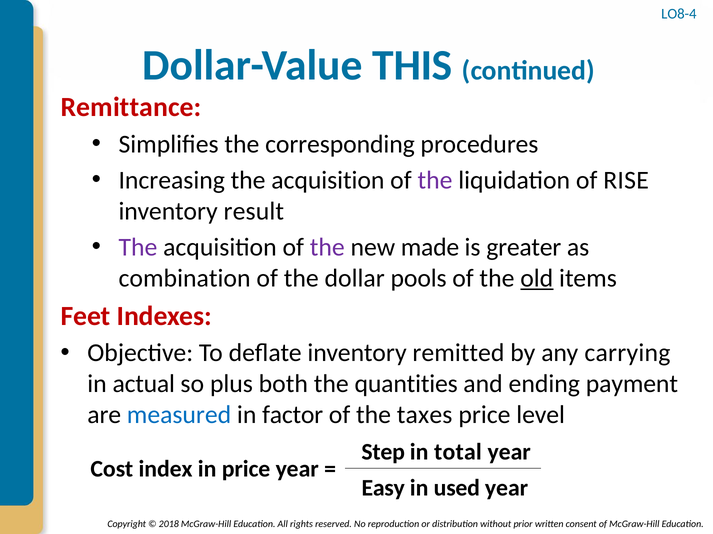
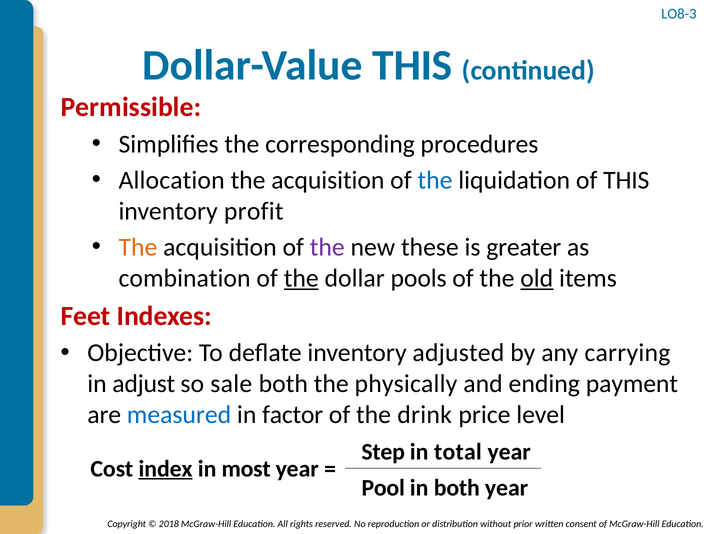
LO8-4: LO8-4 -> LO8-3 (679, 14)
Remittance: Remittance -> Permissible (131, 107)
Increasing: Increasing -> Allocation (172, 181)
the colour: purple -> blue (435, 181)
of RISE: RISE -> THIS (626, 181)
result: result -> profit (254, 212)
The colour: purple -> orange (138, 248)
made: made -> these (430, 248)
the underline: none -> present (301, 279)
remitted: remitted -> adjusted (458, 354)
actual: actual -> adjust (144, 384)
plus: plus -> sale (231, 384)
quantities: quantities -> physically (406, 384)
taxes: taxes -> drink (425, 415)
index underline: none -> present (166, 469)
in price: price -> most (246, 469)
Easy: Easy -> Pool (383, 488)
in used: used -> both (457, 488)
